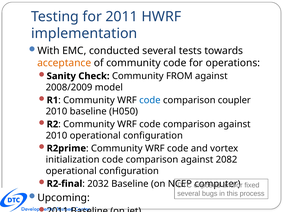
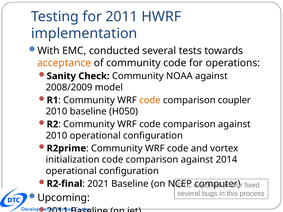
FROM: FROM -> NOAA (179, 76)
code colour: blue -> orange (150, 100)
2082: 2082 -> 2014 (226, 160)
2032: 2032 -> 2021 (98, 184)
